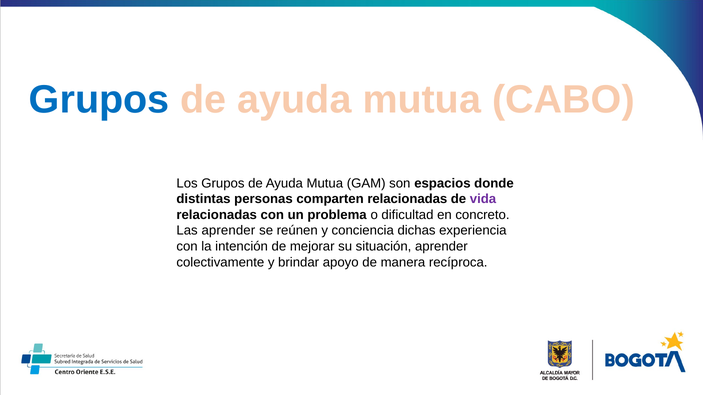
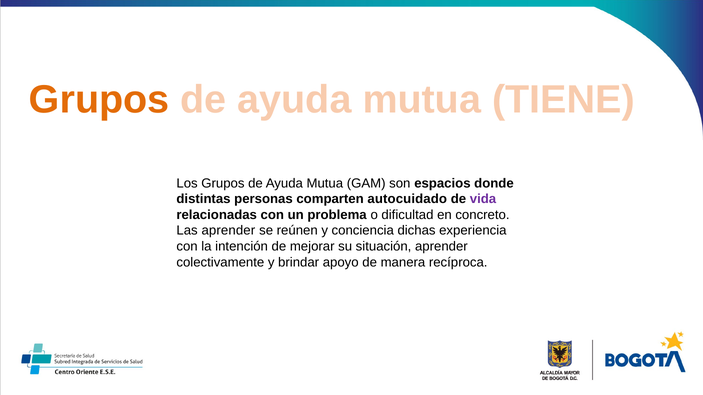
Grupos colour: blue -> orange (99, 100)
CABO: CABO -> TIENE (563, 100)
comparten relacionadas: relacionadas -> autocuidado (407, 199)
